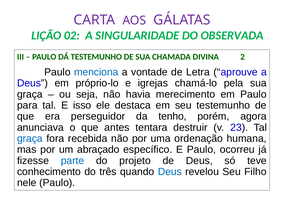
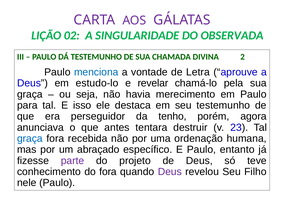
próprio-lo: próprio-lo -> estudo-lo (97, 83)
igrejas: igrejas -> revelar (153, 83)
ocorreu: ocorreu -> entanto (237, 150)
parte colour: blue -> purple (73, 161)
do três: três -> fora (108, 172)
Deus colour: blue -> purple (170, 172)
